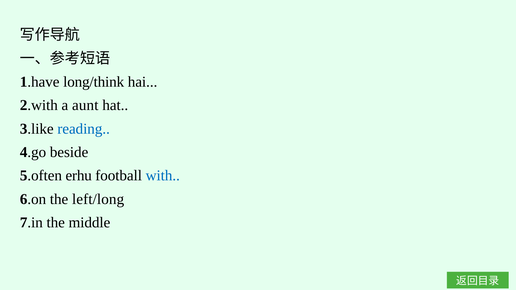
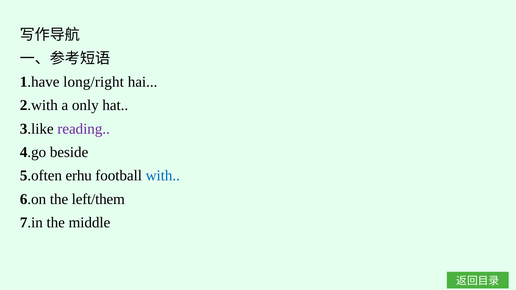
long/think: long/think -> long/right (94, 82)
aunt: aunt -> only (85, 105)
reading colour: blue -> purple (84, 129)
left/long: left/long -> left/them (98, 199)
